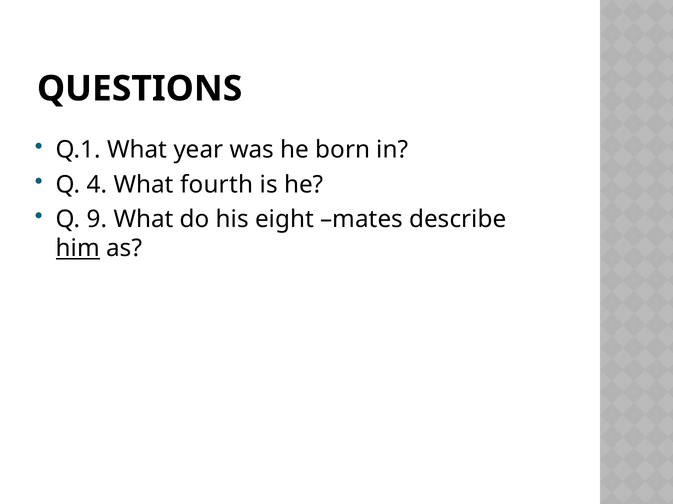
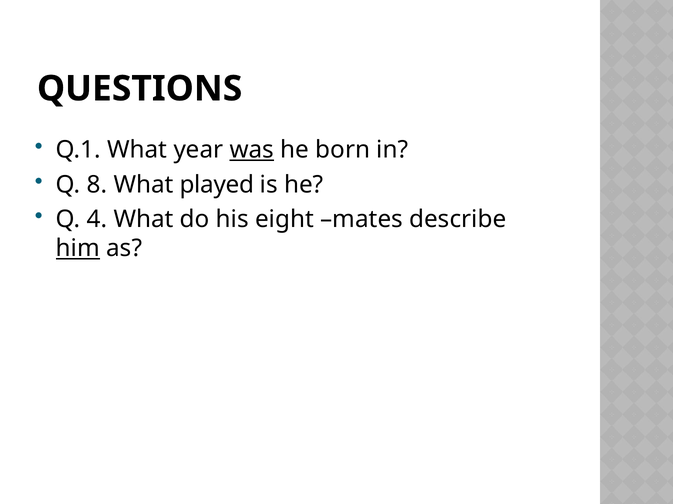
was underline: none -> present (252, 150)
4: 4 -> 8 (97, 185)
fourth: fourth -> played (217, 185)
9: 9 -> 4 (97, 220)
